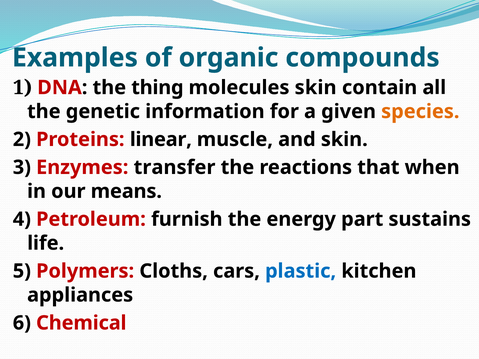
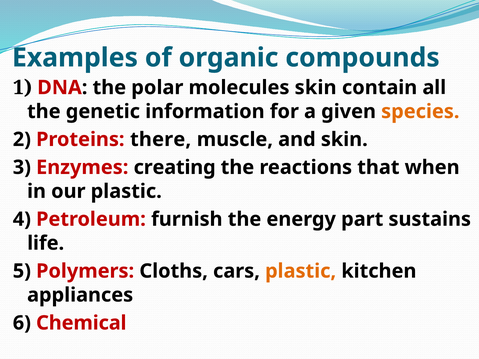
thing: thing -> polar (157, 88)
linear: linear -> there (161, 140)
transfer: transfer -> creating (175, 167)
our means: means -> plastic (126, 191)
plastic colour: blue -> orange (301, 271)
